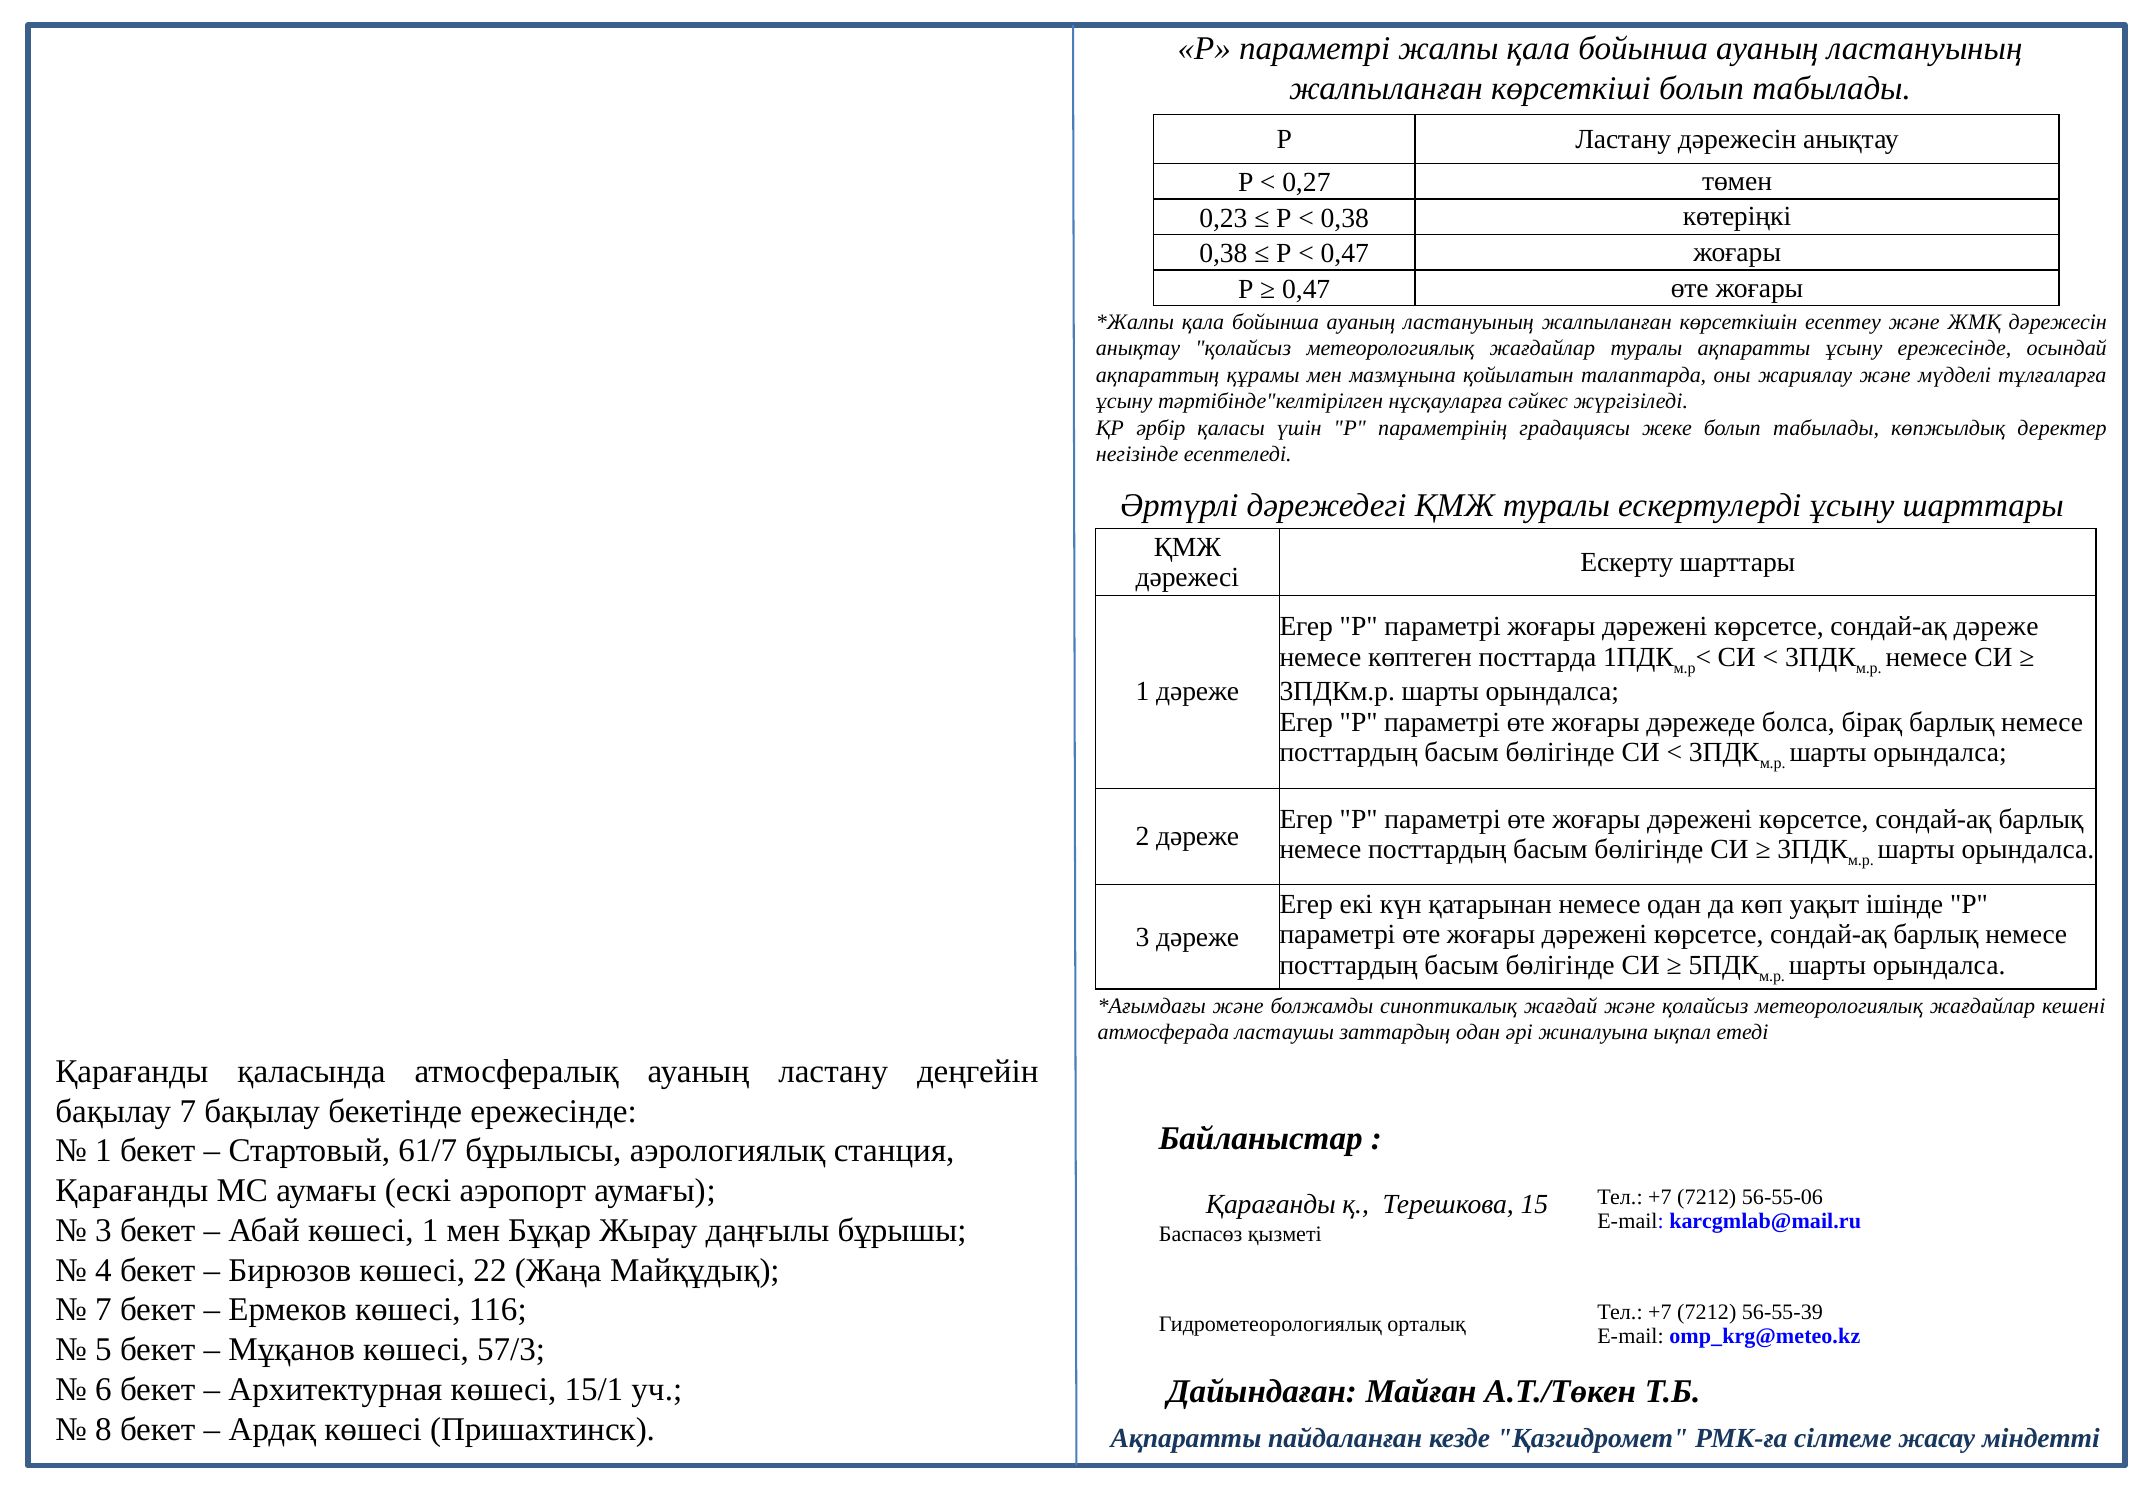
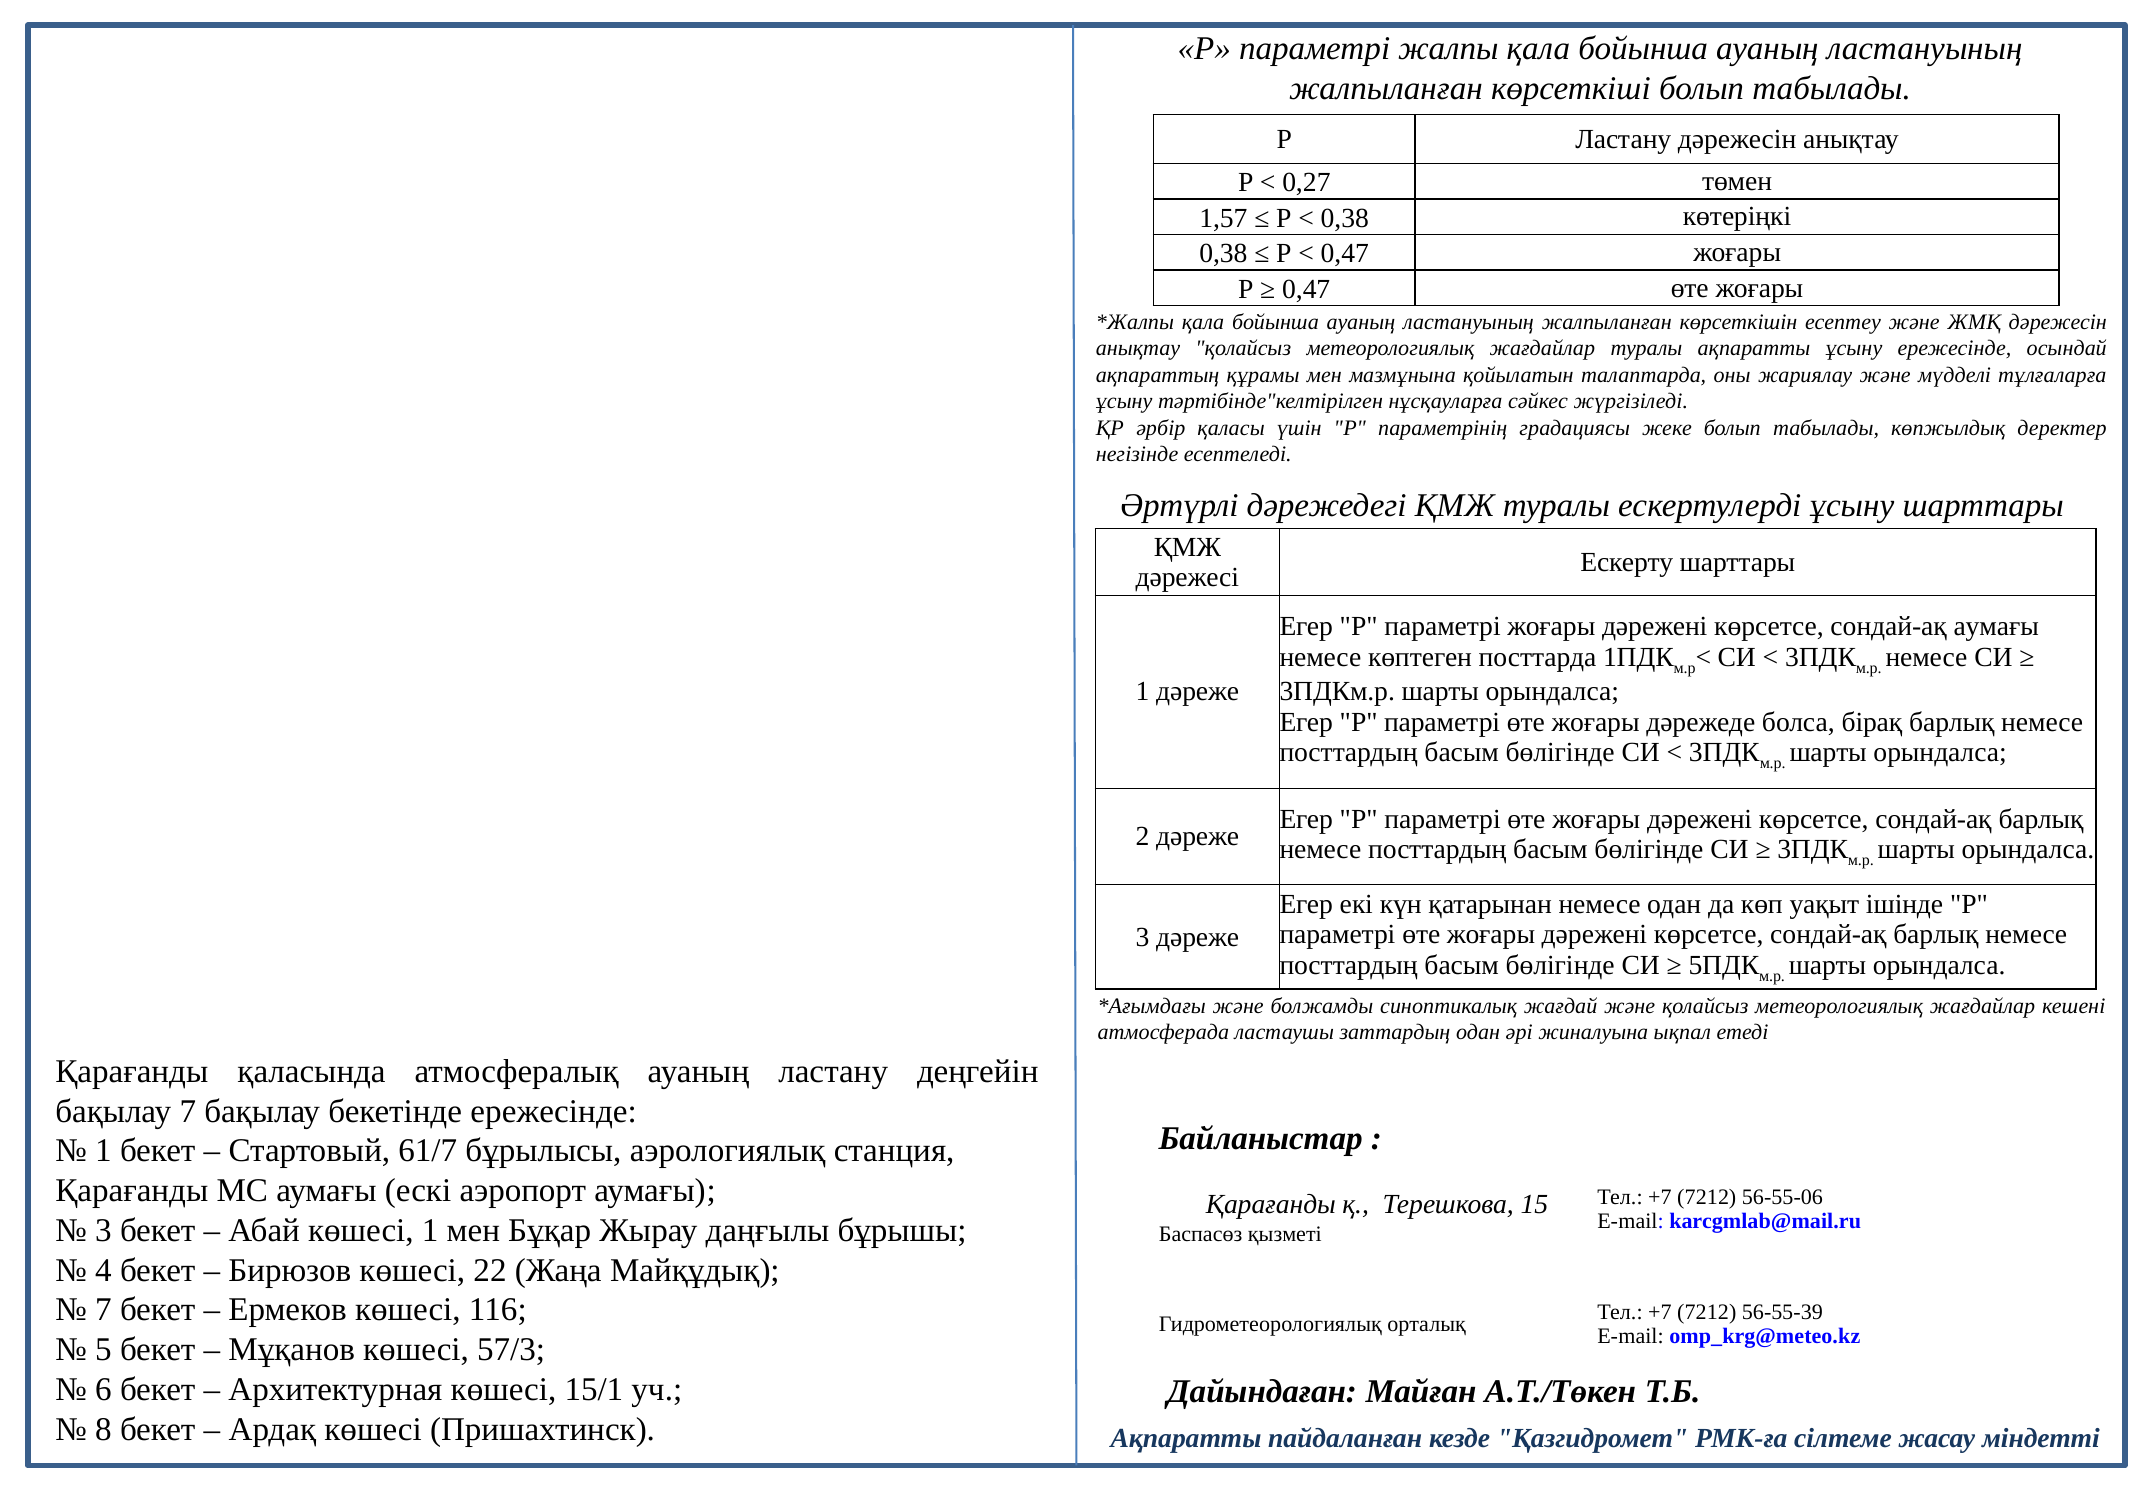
0,23: 0,23 -> 1,57 (1223, 218)
сондай-ақ дәреже: дәреже -> аумағы (1996, 626)
